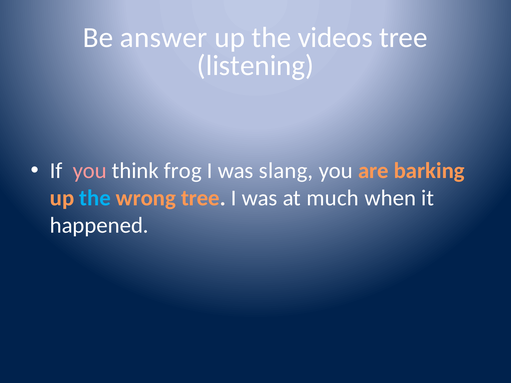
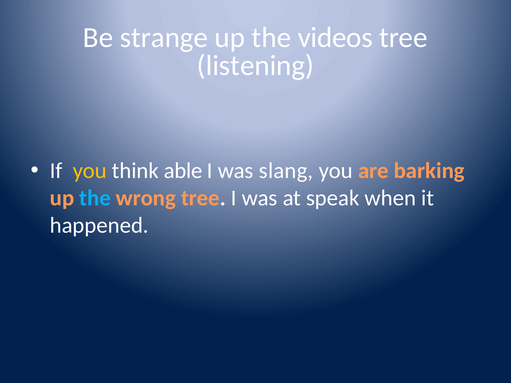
answer: answer -> strange (164, 38)
you colour: pink -> yellow (90, 171)
frog: frog -> able (183, 171)
much: much -> speak (333, 198)
